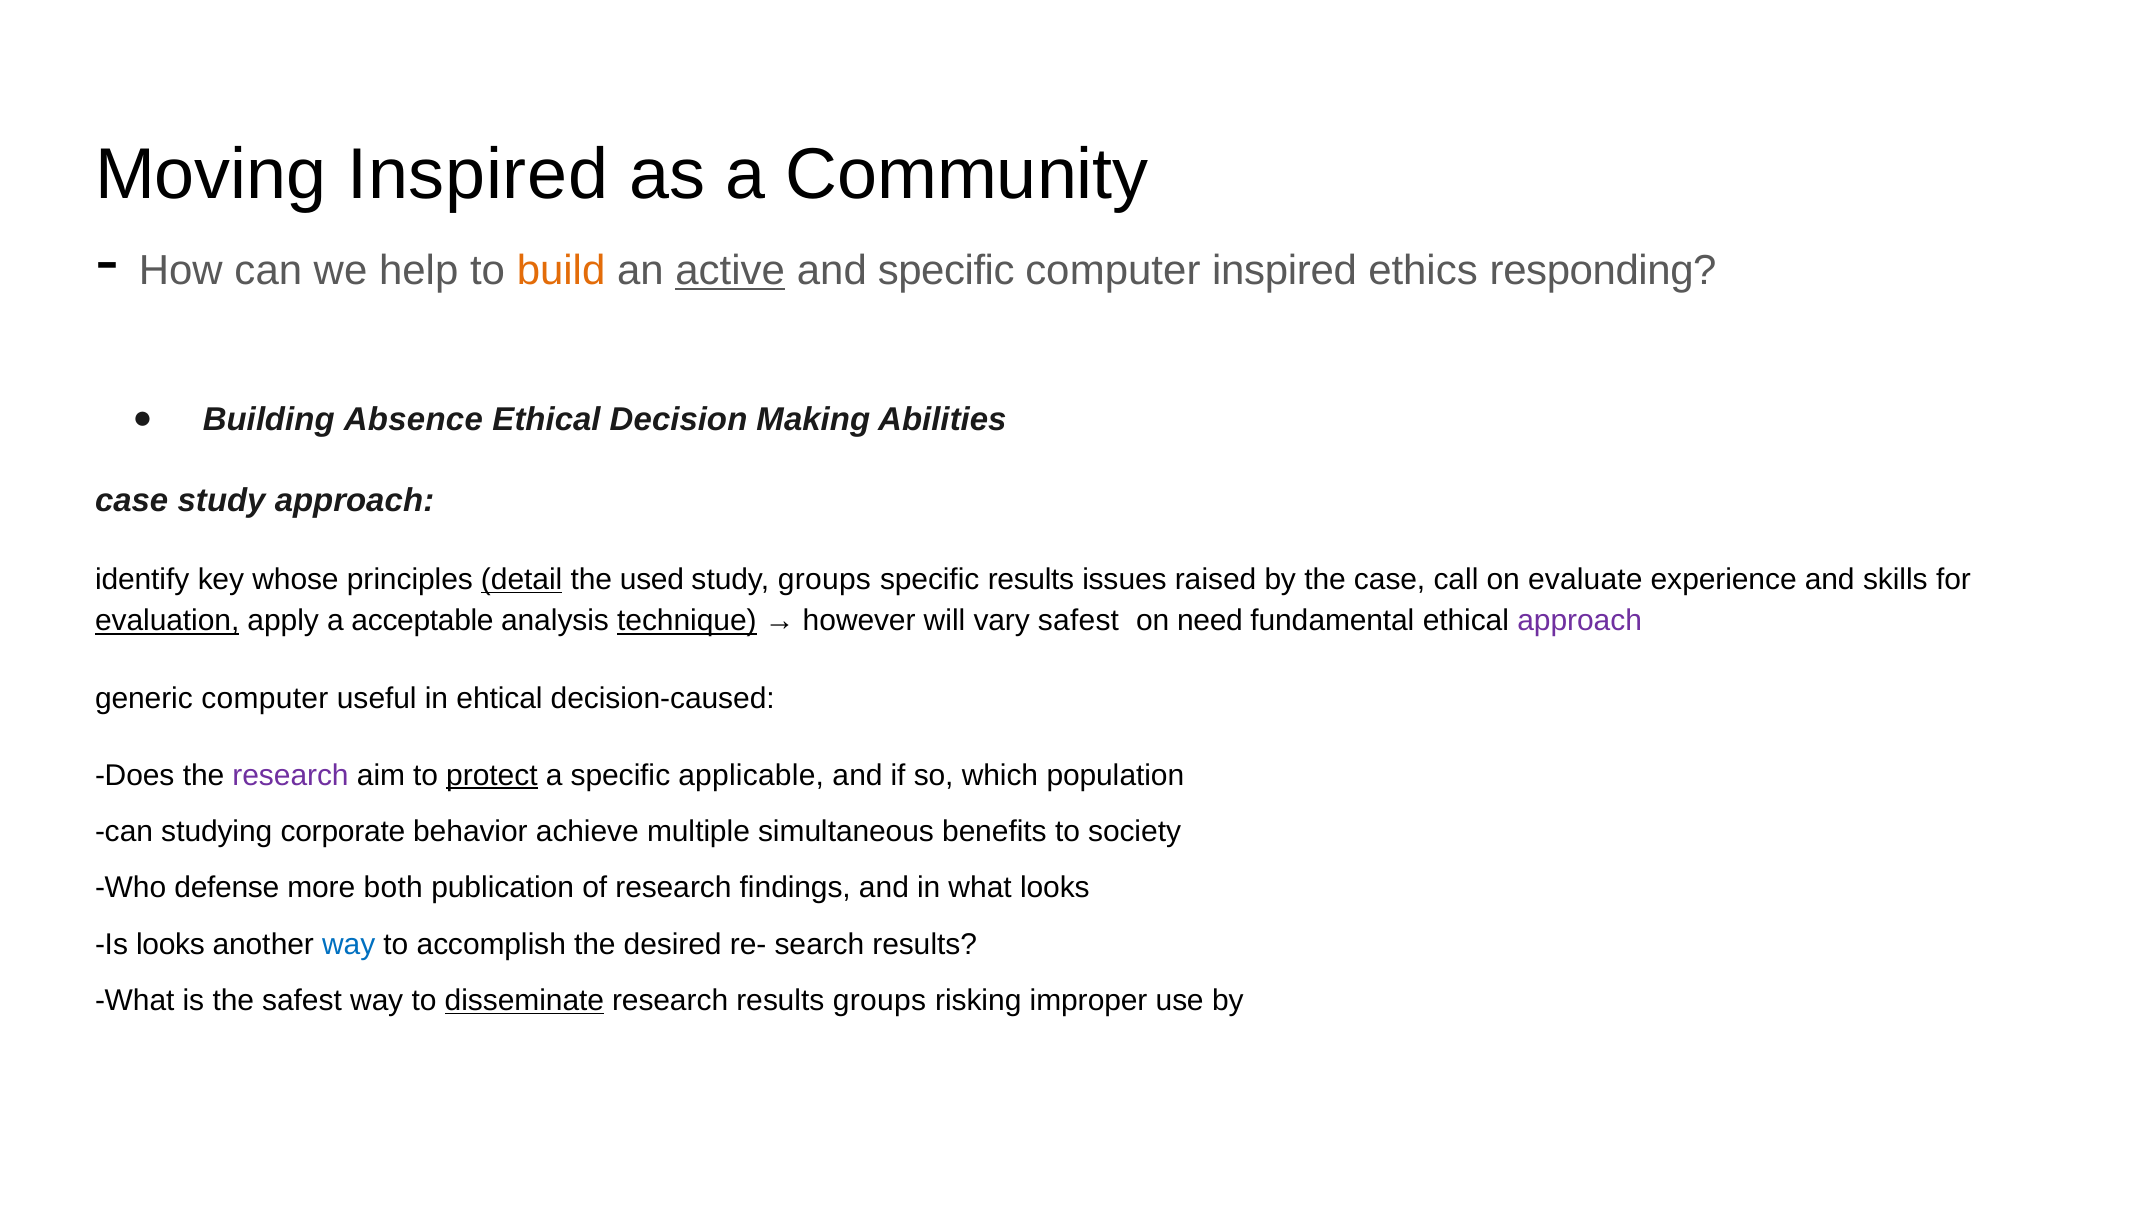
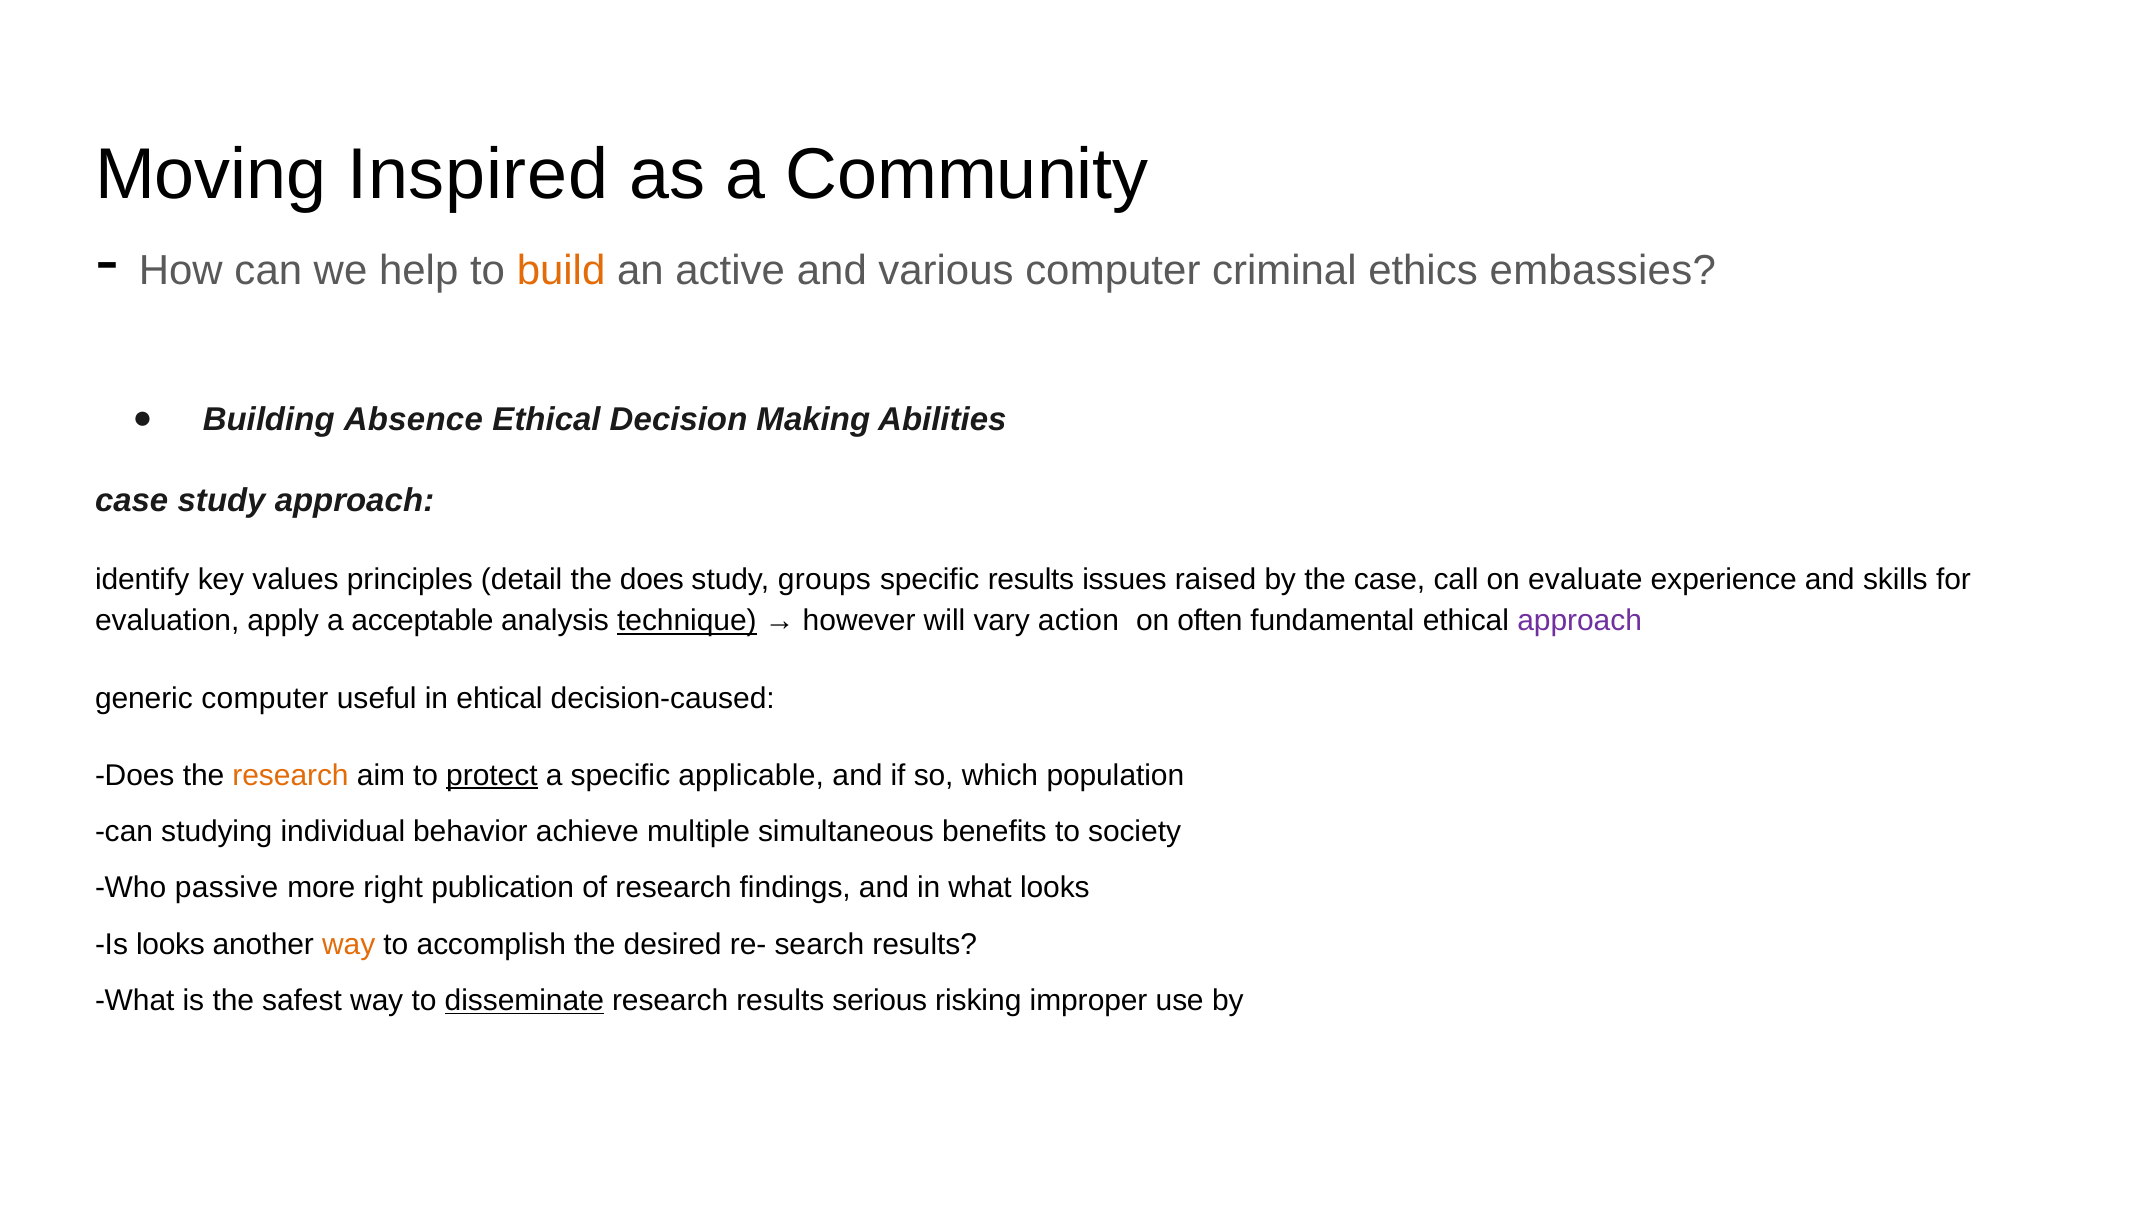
active underline: present -> none (730, 271)
and specific: specific -> various (946, 271)
computer inspired: inspired -> criminal (1284, 271)
responding: responding -> embassies (1603, 271)
whose: whose -> values (296, 580)
detail underline: present -> none (522, 580)
the used: used -> does (652, 580)
evaluation underline: present -> none (167, 621)
vary safest: safest -> action (1078, 621)
need: need -> often (1210, 621)
research colour: purple -> orange (291, 775)
corporate: corporate -> individual (343, 832)
defense: defense -> passive (227, 888)
both: both -> right (393, 888)
way colour: blue -> orange (349, 944)
results groups: groups -> serious (880, 1000)
